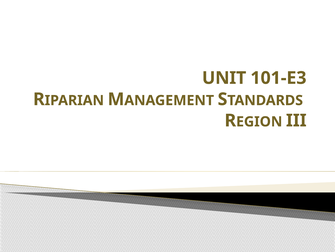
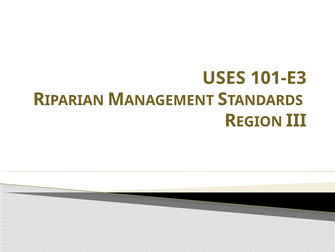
UNIT: UNIT -> USES (224, 78)
